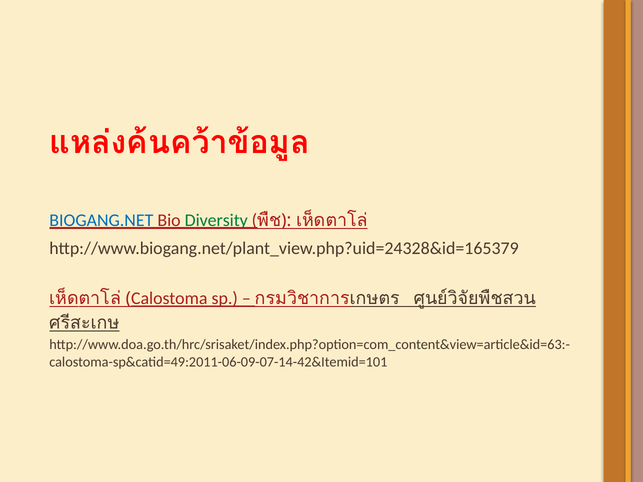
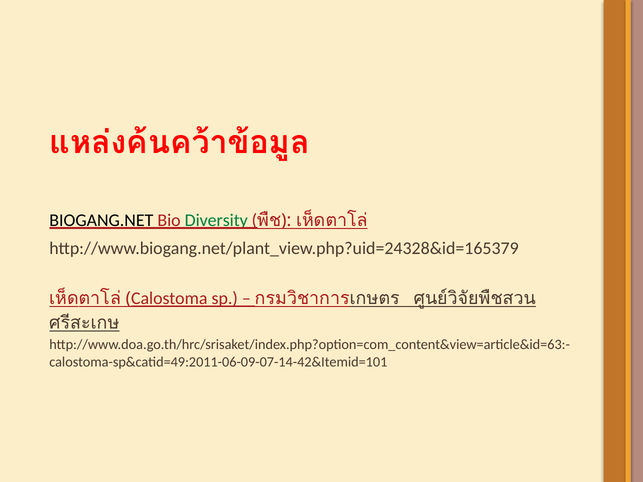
BIOGANG.NET colour: blue -> black (101, 221)
